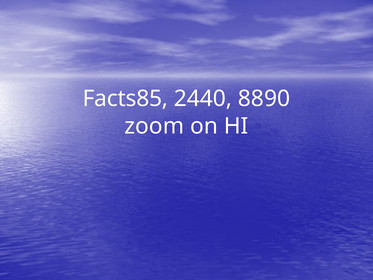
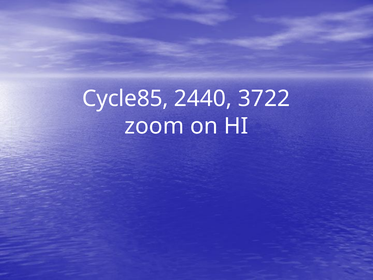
Facts85: Facts85 -> Cycle85 (125, 99)
8890: 8890 -> 3722 (264, 99)
